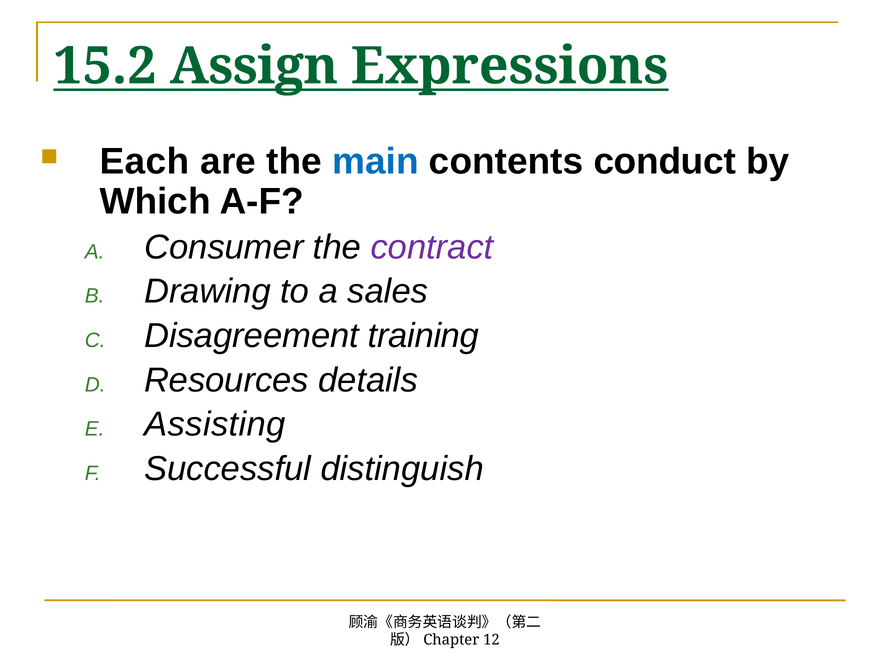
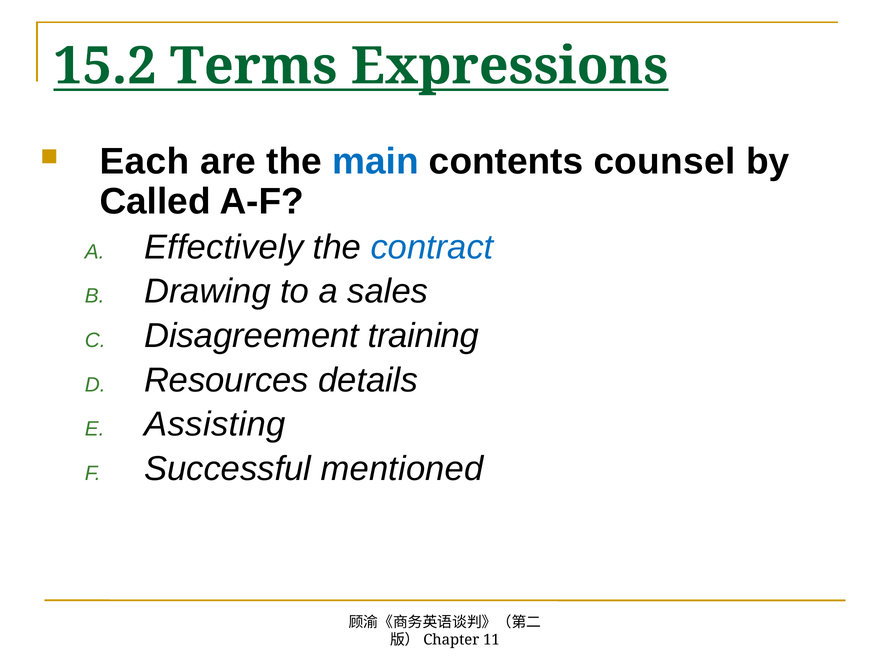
Assign: Assign -> Terms (254, 66)
conduct: conduct -> counsel (664, 162)
Which: Which -> Called (155, 202)
Consumer: Consumer -> Effectively (224, 247)
contract colour: purple -> blue (432, 247)
distinguish: distinguish -> mentioned (402, 469)
12: 12 -> 11 (491, 640)
